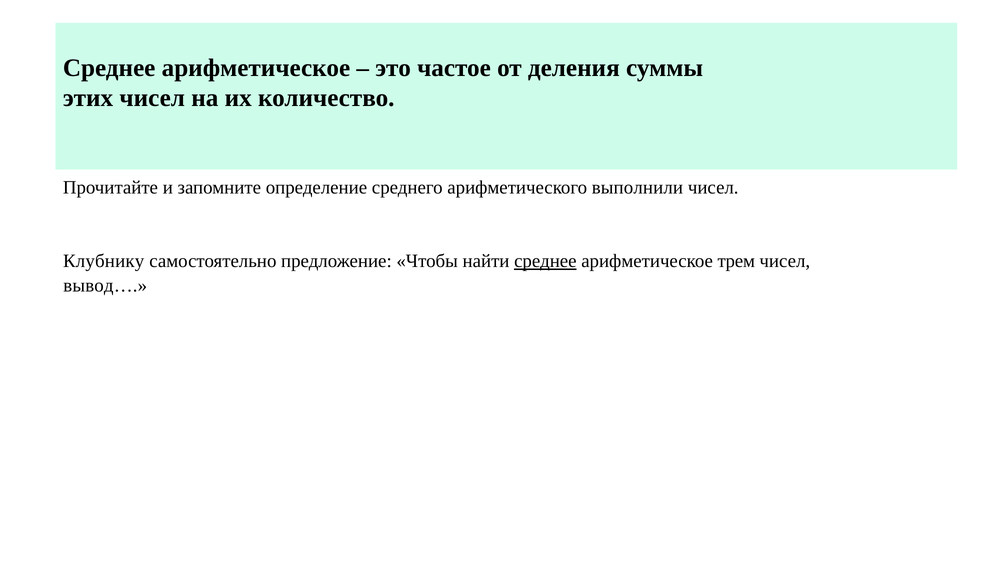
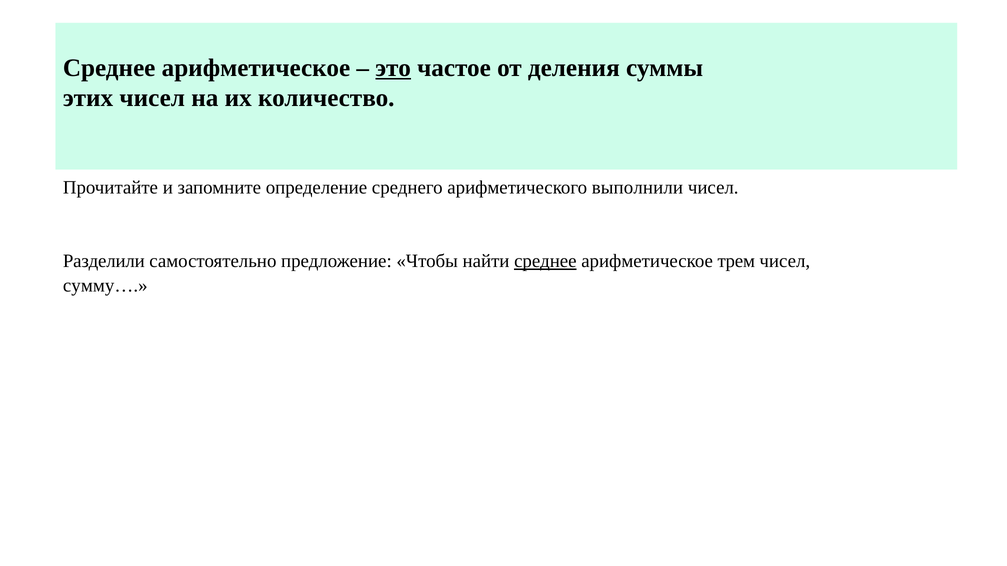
это underline: none -> present (393, 68)
Клубнику: Клубнику -> Разделили (104, 261)
вывод…: вывод… -> сумму… (105, 286)
